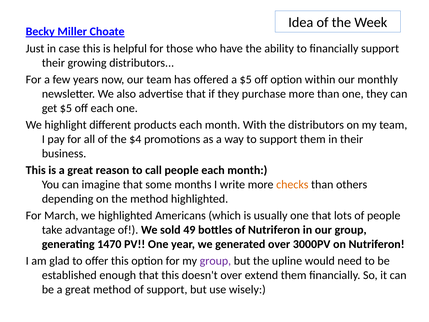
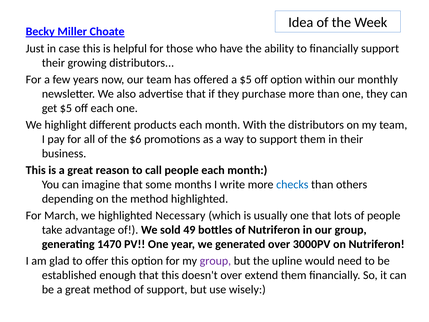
$4: $4 -> $6 (135, 139)
checks colour: orange -> blue (292, 184)
Americans: Americans -> Necessary (180, 215)
